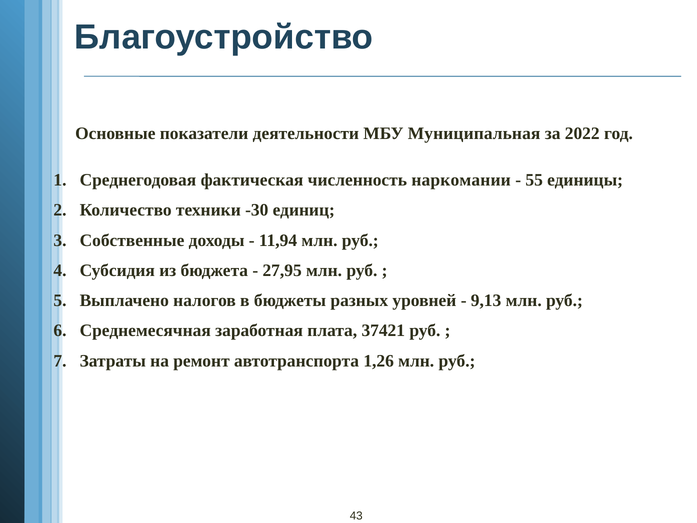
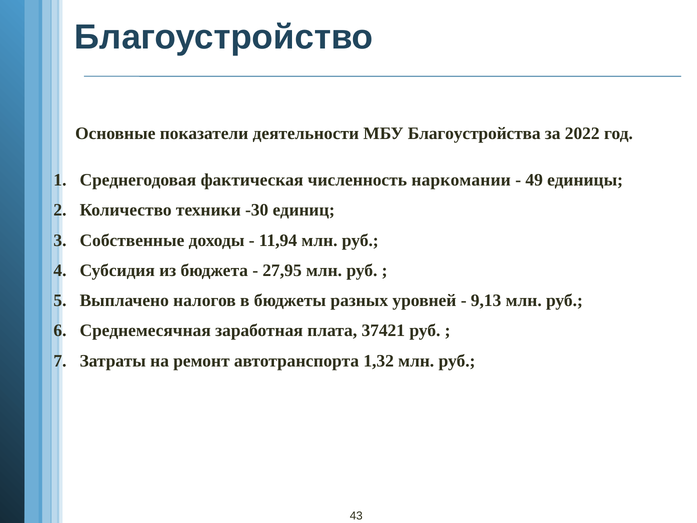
Муниципальная: Муниципальная -> Благоустройства (474, 133)
55: 55 -> 49 (534, 180)
1,26: 1,26 -> 1,32 (379, 361)
